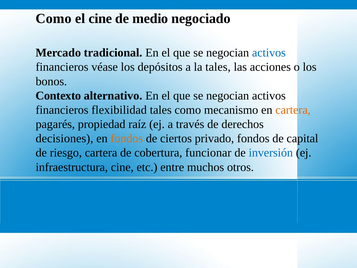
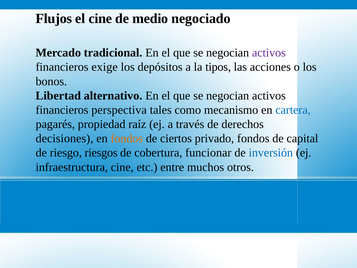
Como: Como -> Flujos (54, 19)
activos colour: blue -> purple (269, 53)
véase: véase -> exige (105, 67)
la tales: tales -> tipos (218, 67)
Contexto: Contexto -> Libertad (58, 96)
flexibilidad: flexibilidad -> perspectiva (119, 110)
cartera colour: orange -> blue (293, 110)
riesgo cartera: cartera -> riesgos (101, 153)
